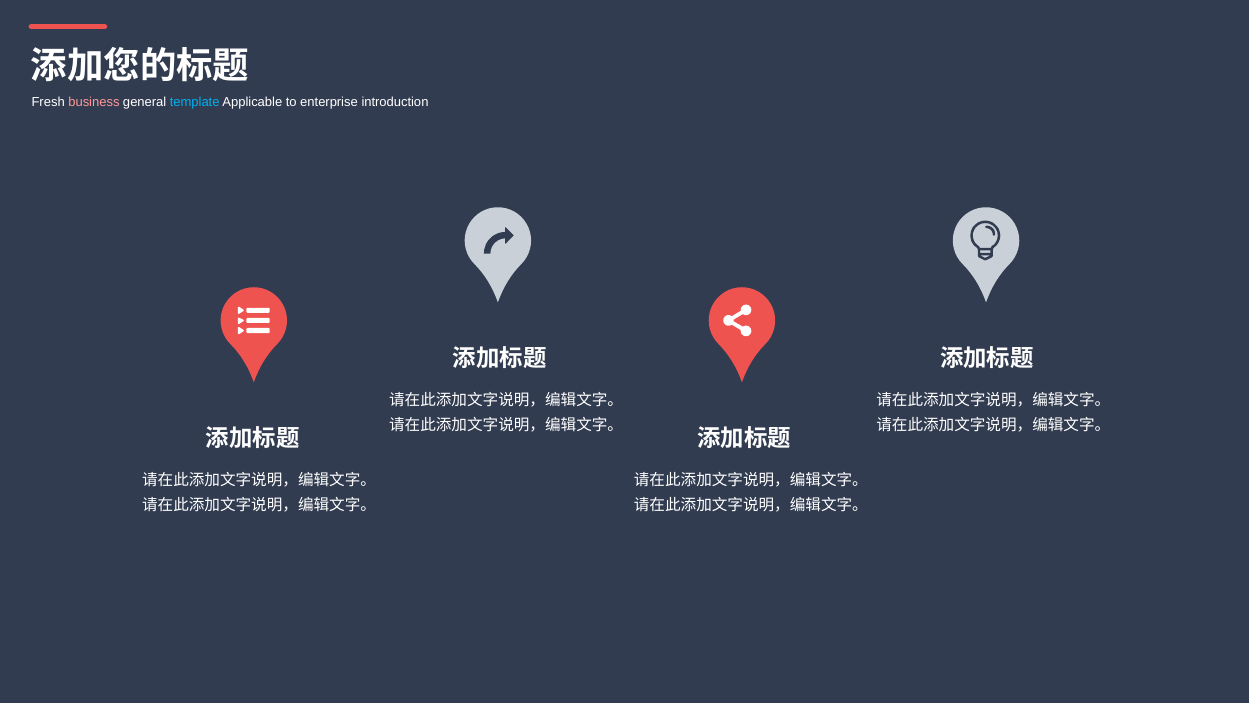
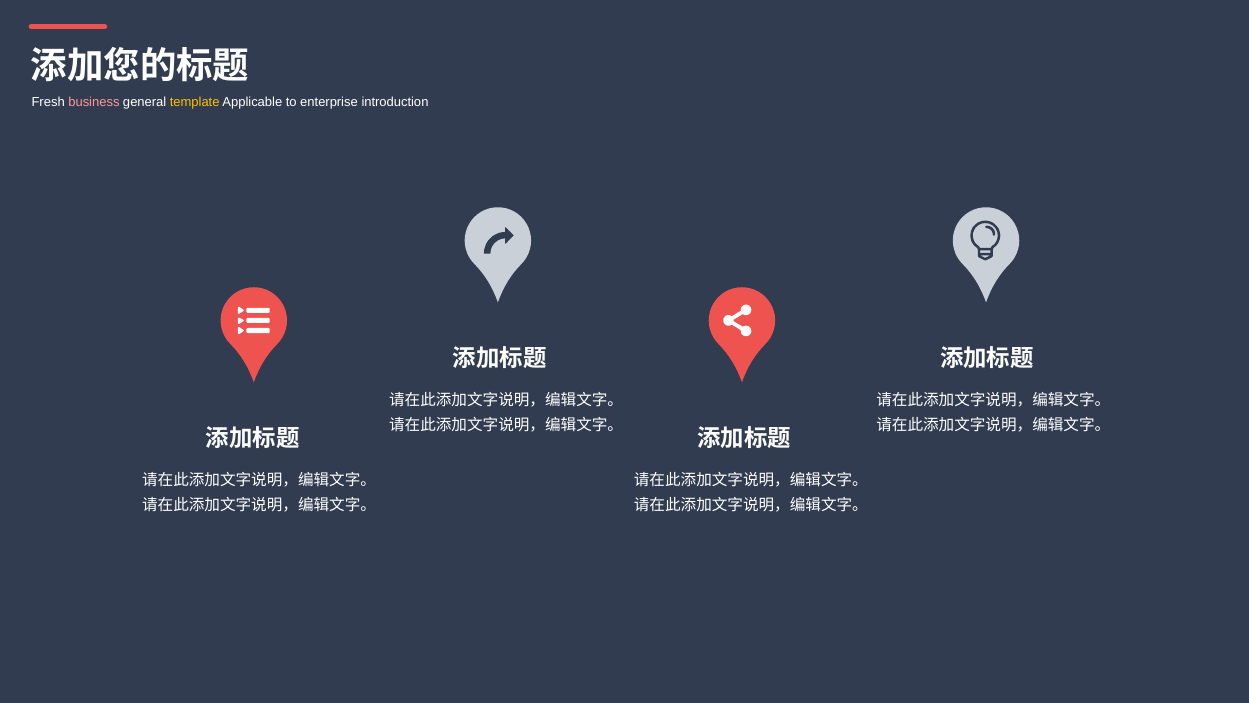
template colour: light blue -> yellow (195, 102)
